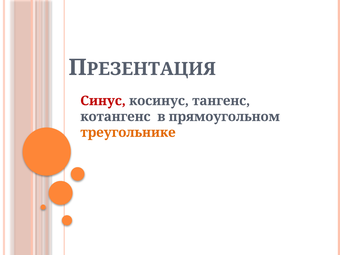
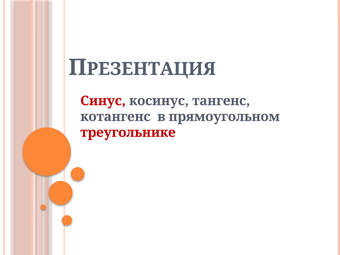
треугольнике colour: orange -> red (128, 132)
